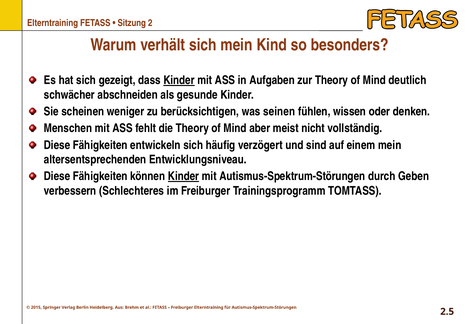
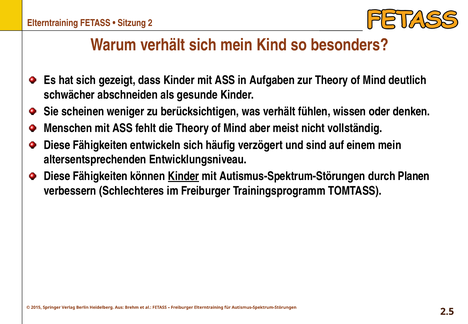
Kinder underline: present -> none (179, 80)
was seinen: seinen -> verhält (279, 112)
Geben: Geben -> Planen (414, 176)
